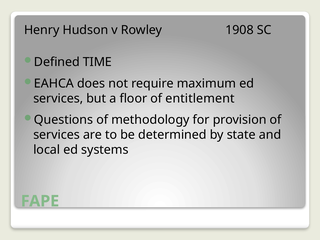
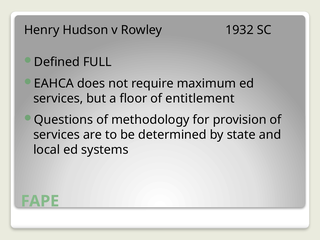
1908: 1908 -> 1932 (239, 30)
TIME: TIME -> FULL (97, 62)
